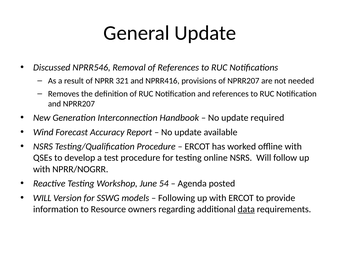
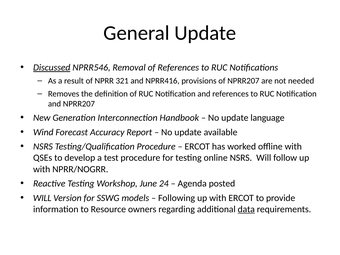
Discussed underline: none -> present (52, 68)
required: required -> language (267, 118)
54: 54 -> 24 (164, 184)
